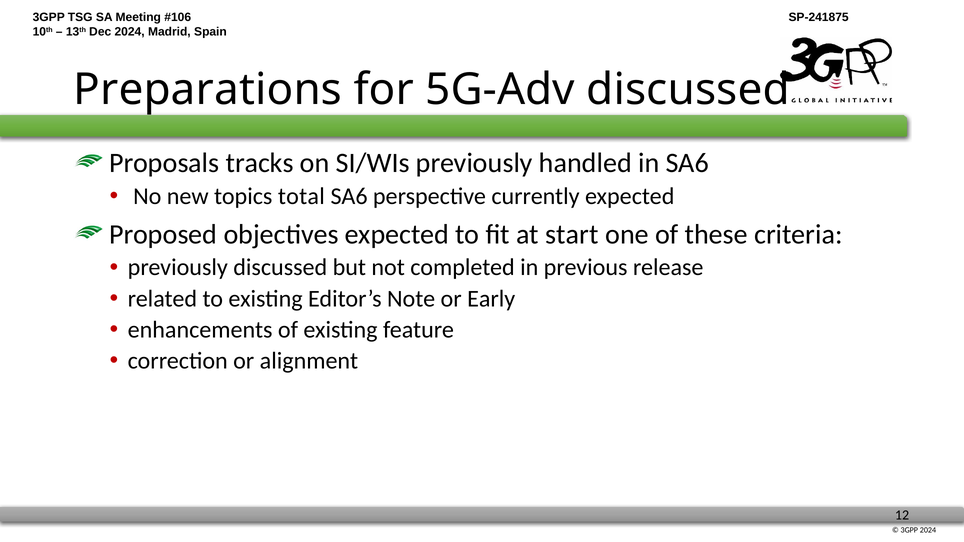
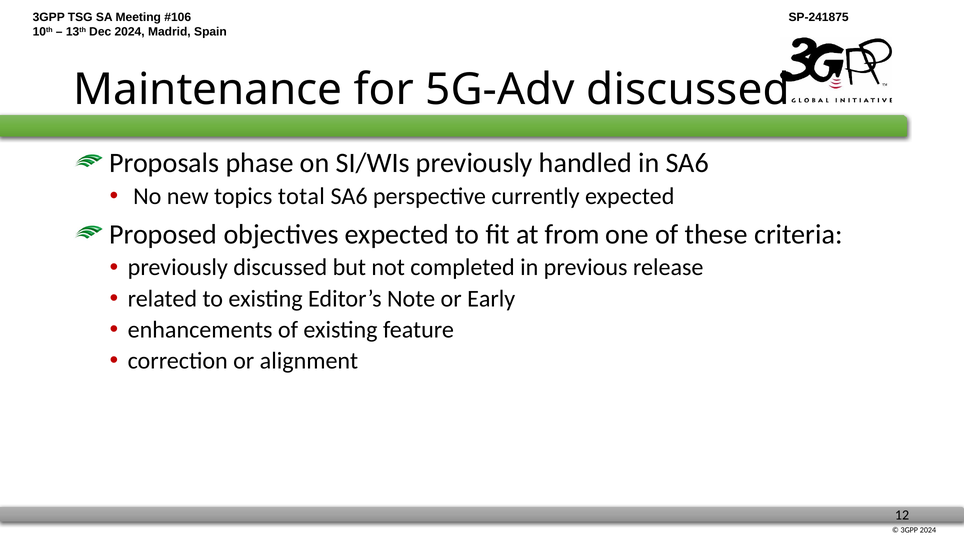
Preparations: Preparations -> Maintenance (208, 90)
tracks: tracks -> phase (260, 163)
start: start -> from (572, 234)
